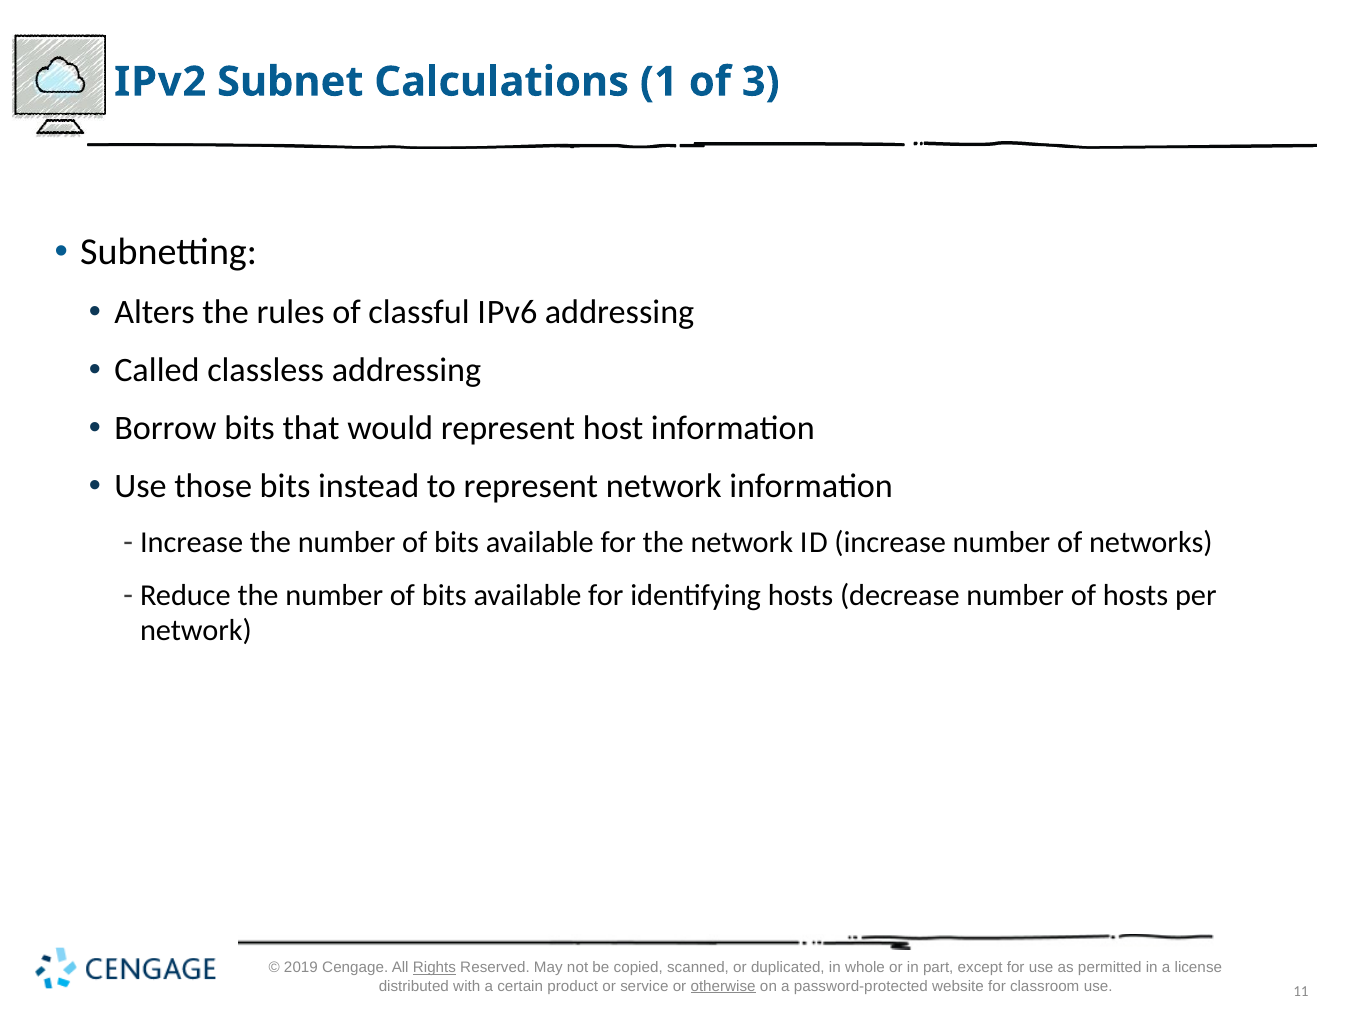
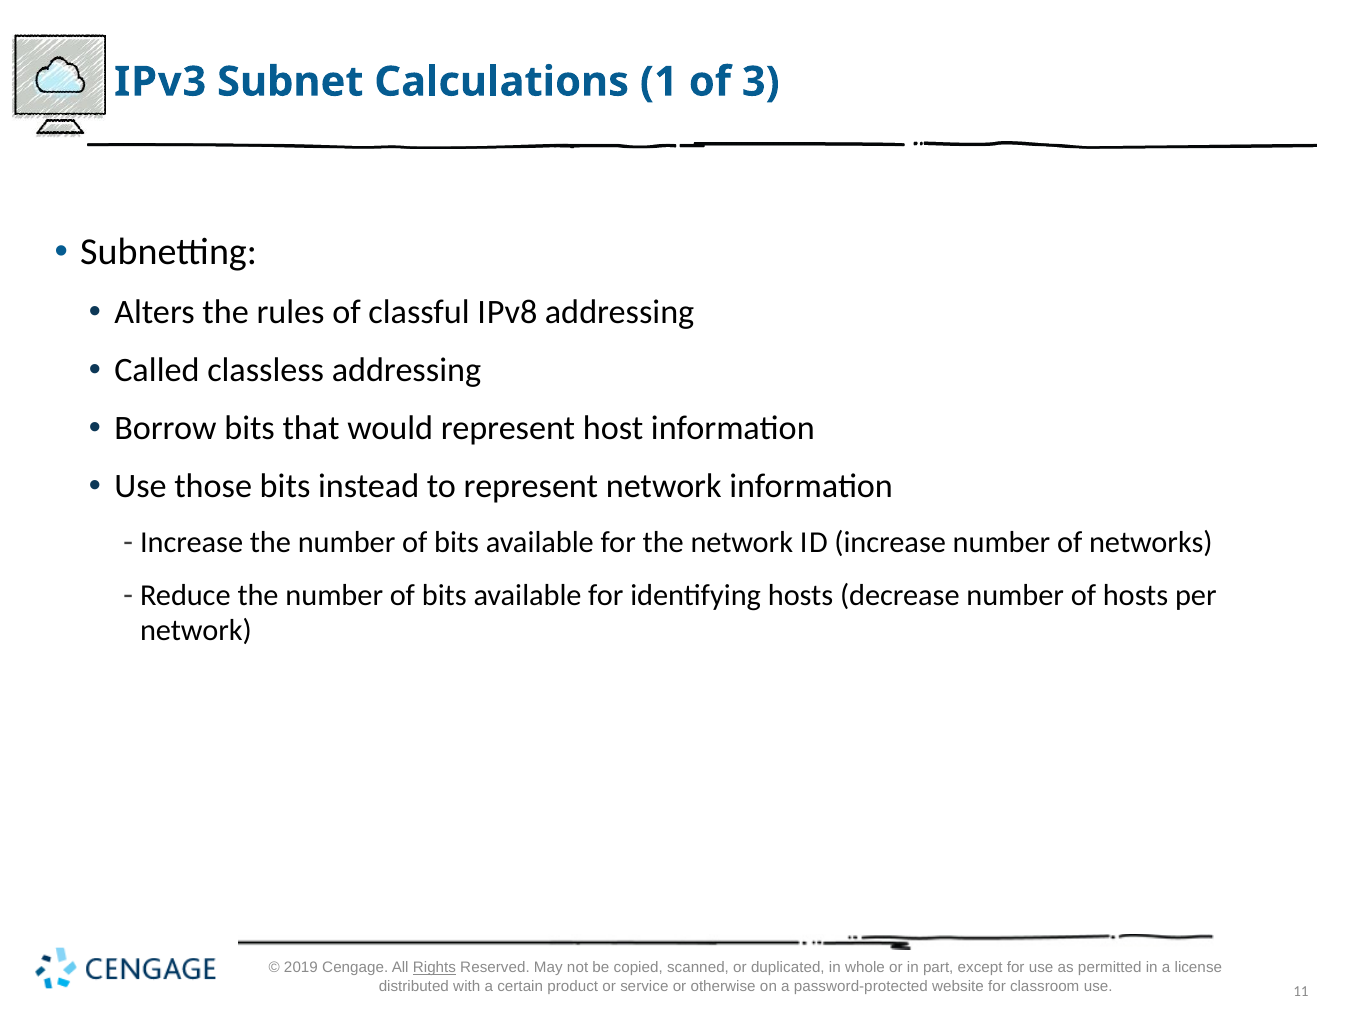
v 2: 2 -> 3 (194, 82)
6: 6 -> 8 (529, 312)
otherwise underline: present -> none (723, 986)
